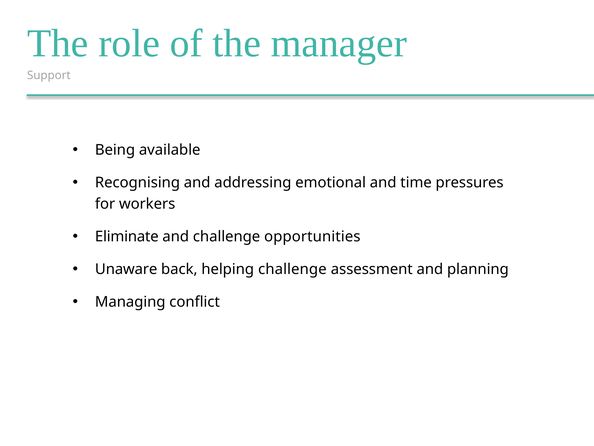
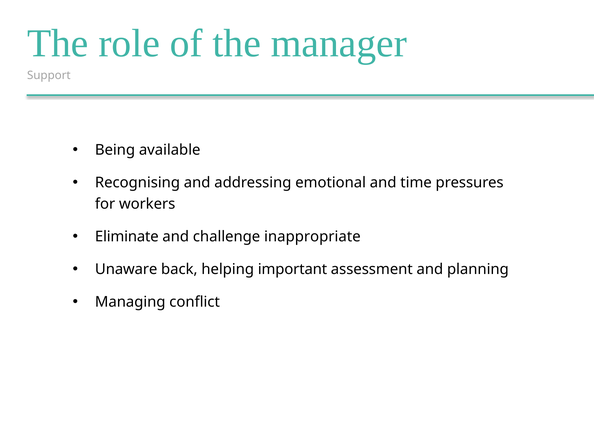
opportunities: opportunities -> inappropriate (312, 236)
helping challenge: challenge -> important (292, 269)
